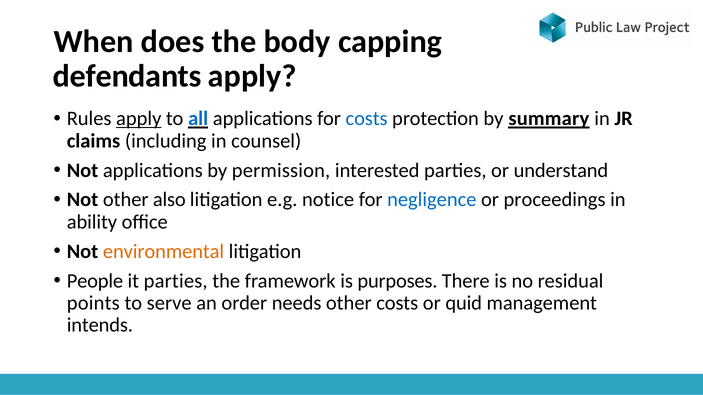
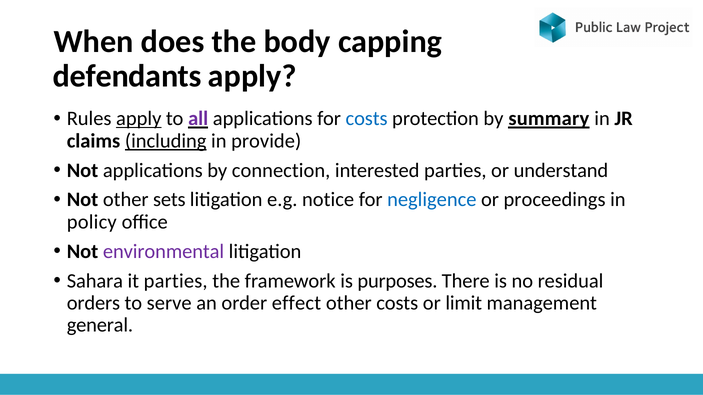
all colour: blue -> purple (198, 119)
including underline: none -> present (166, 141)
counsel: counsel -> provide (266, 141)
permission: permission -> connection (281, 170)
also: also -> sets (169, 200)
ability: ability -> policy (92, 222)
environmental colour: orange -> purple (164, 252)
People: People -> Sahara (95, 281)
points: points -> orders (93, 303)
needs: needs -> effect (296, 303)
quid: quid -> limit (464, 303)
intends: intends -> general (100, 325)
